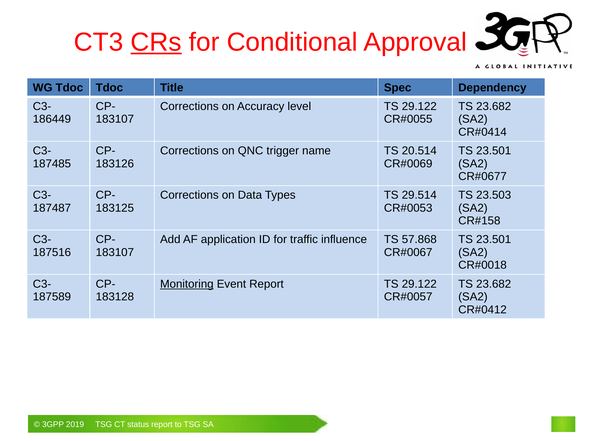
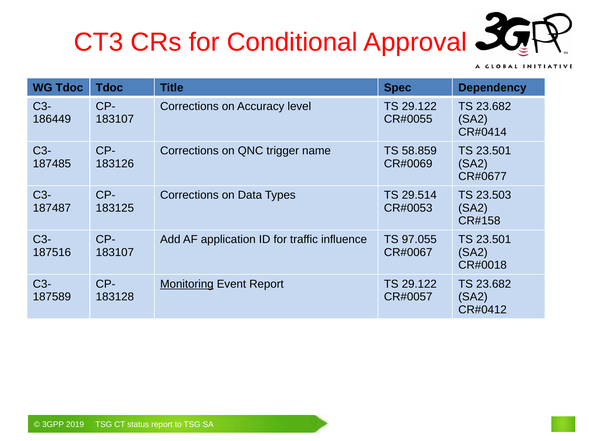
CRs underline: present -> none (156, 42)
20.514: 20.514 -> 58.859 (419, 151)
57.868: 57.868 -> 97.055 (419, 240)
